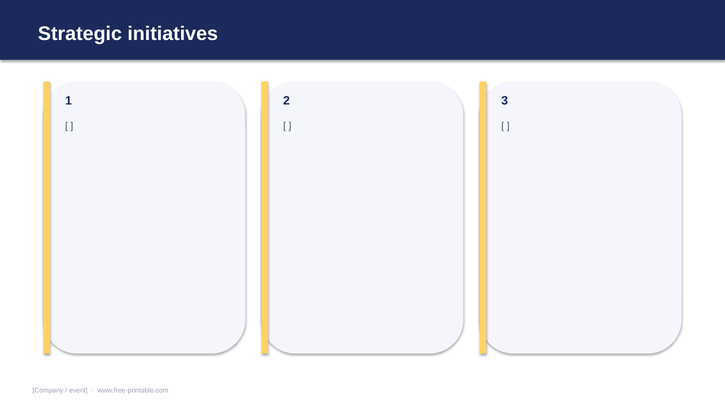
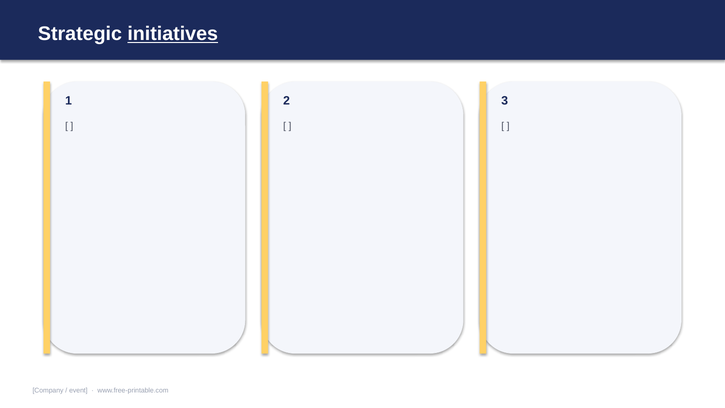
initiatives underline: none -> present (173, 34)
